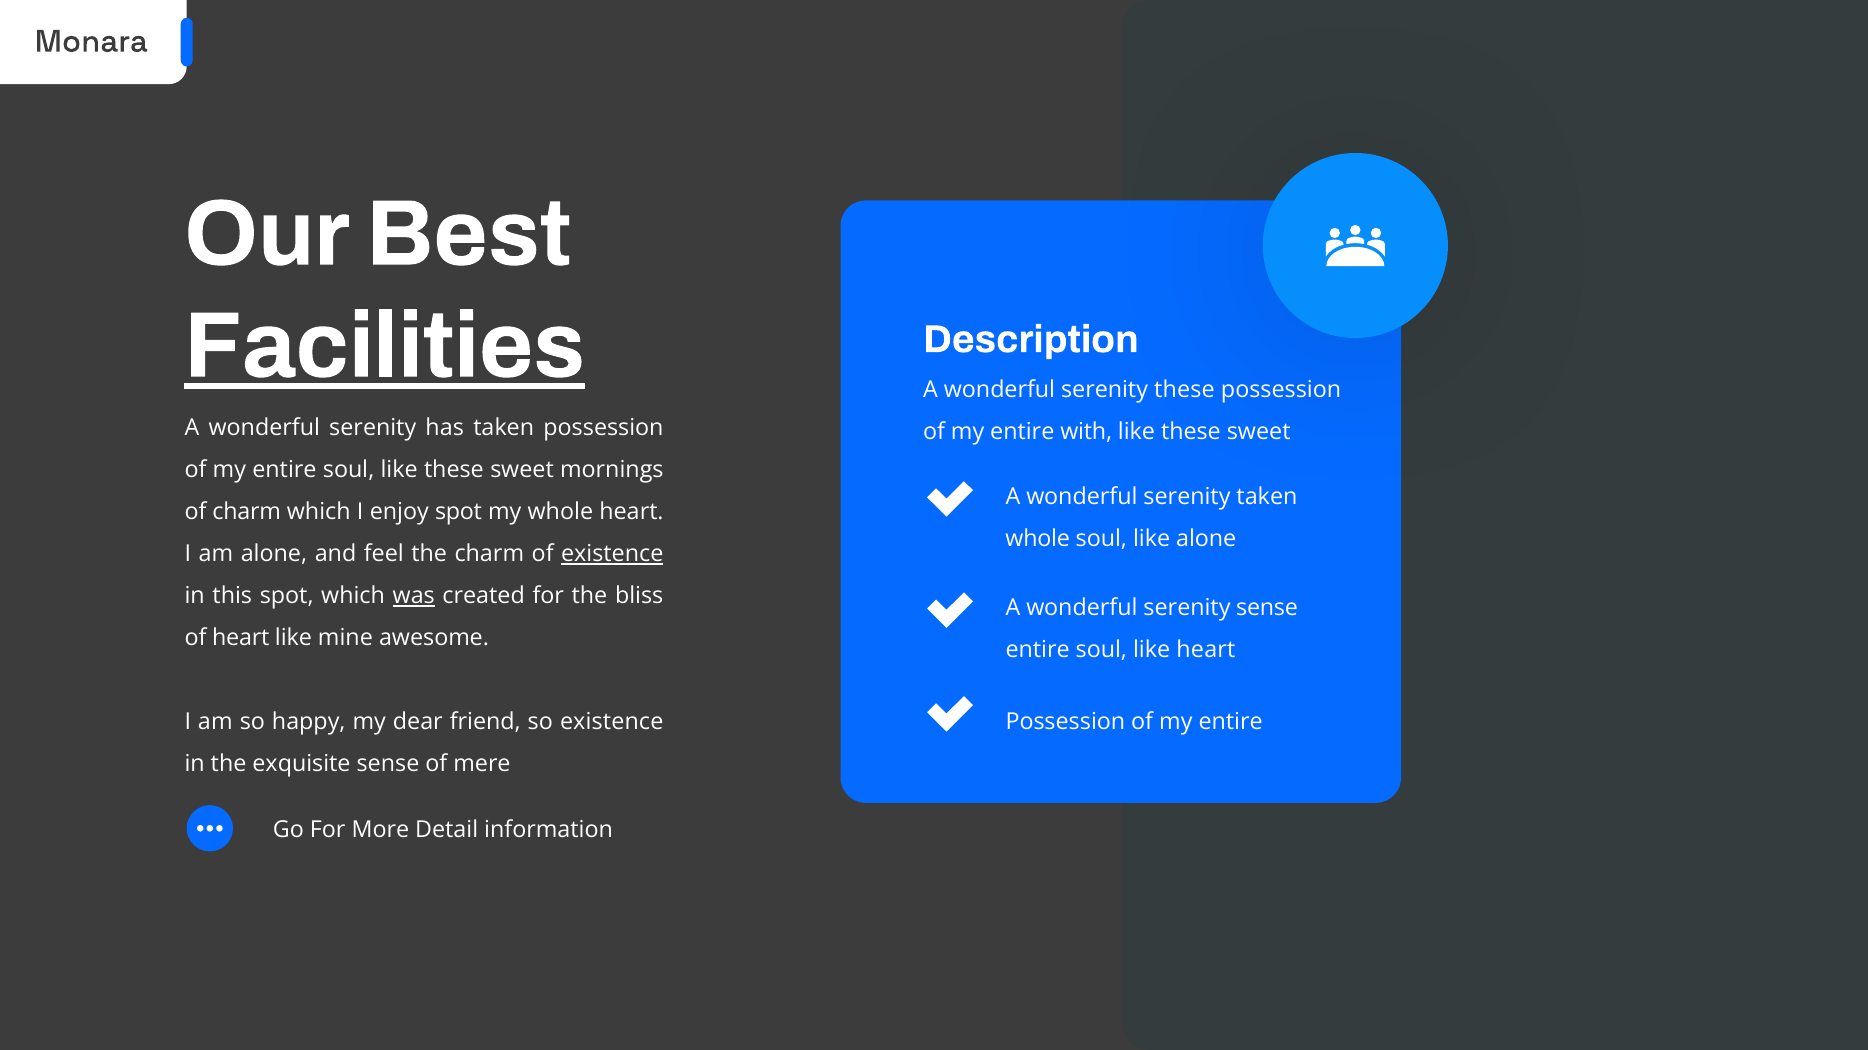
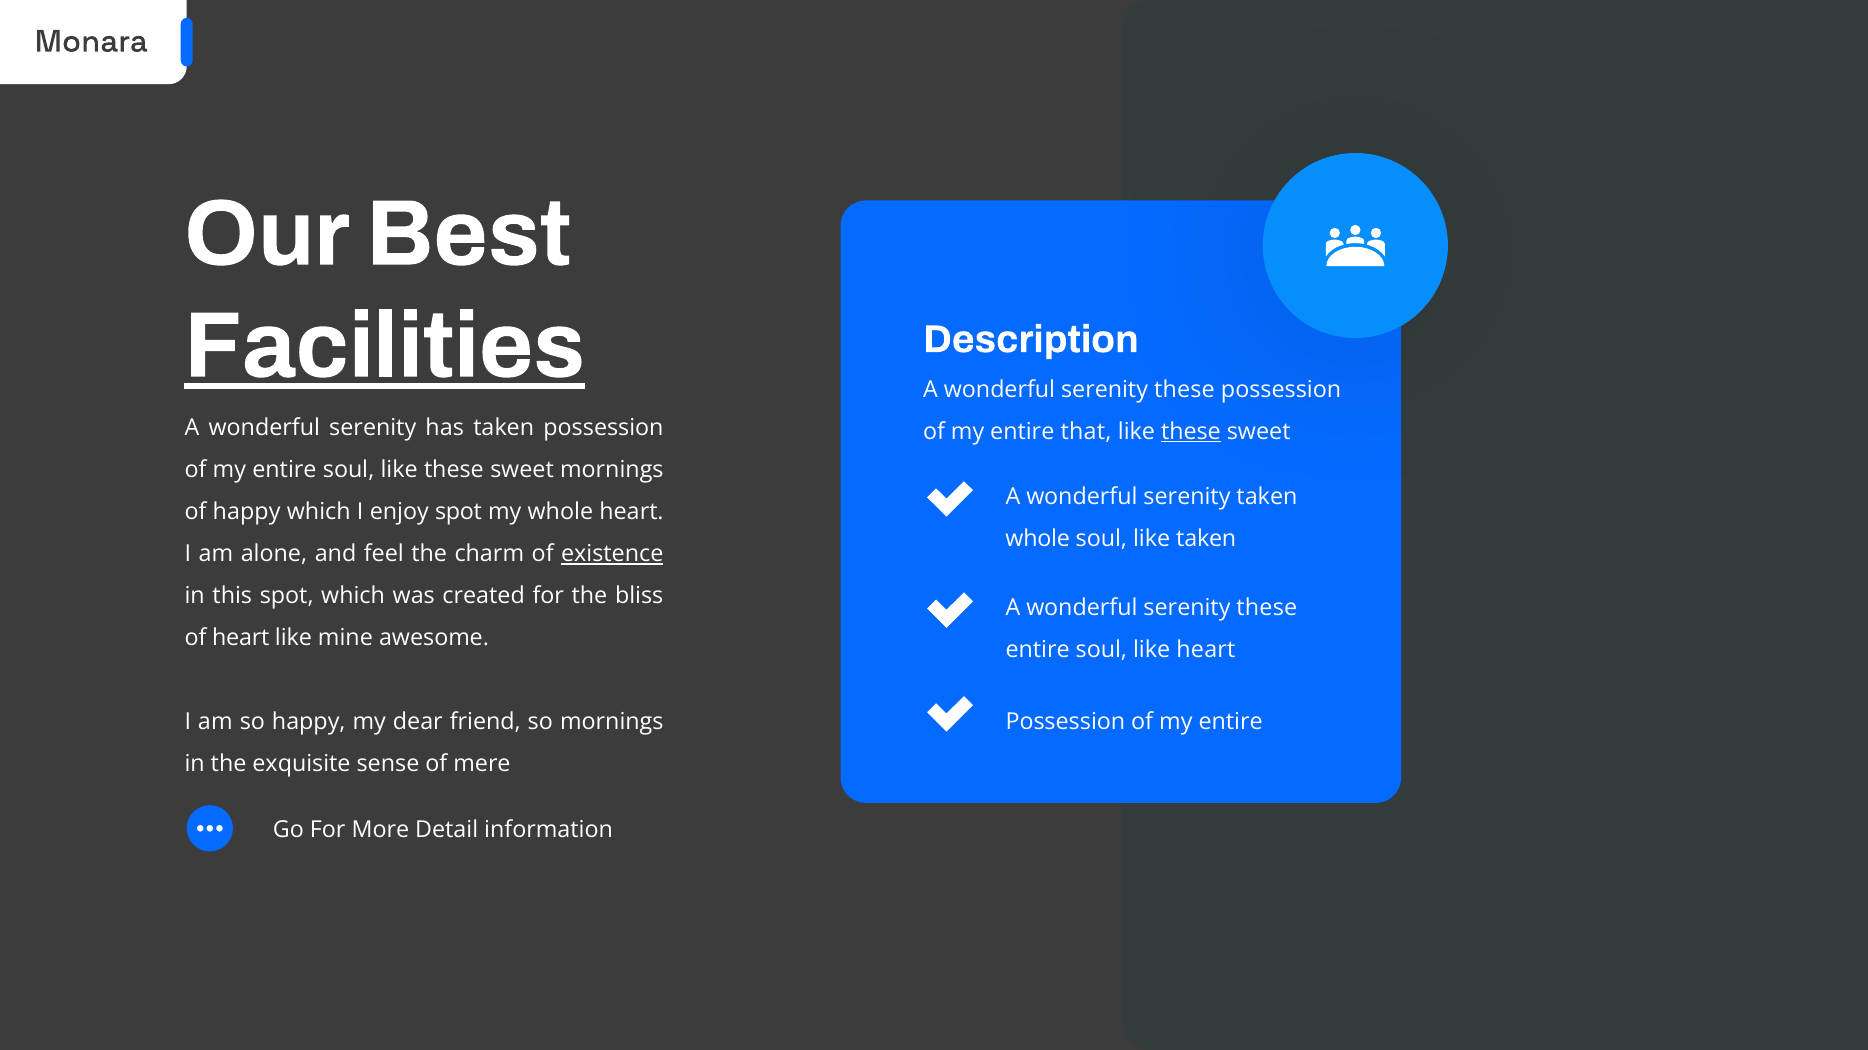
with: with -> that (1086, 432)
these underline: none -> present (1191, 432)
of charm: charm -> happy (247, 512)
like alone: alone -> taken (1206, 539)
was underline: present -> none (414, 596)
sense: sense -> these (1267, 609)
so existence: existence -> mornings (612, 722)
